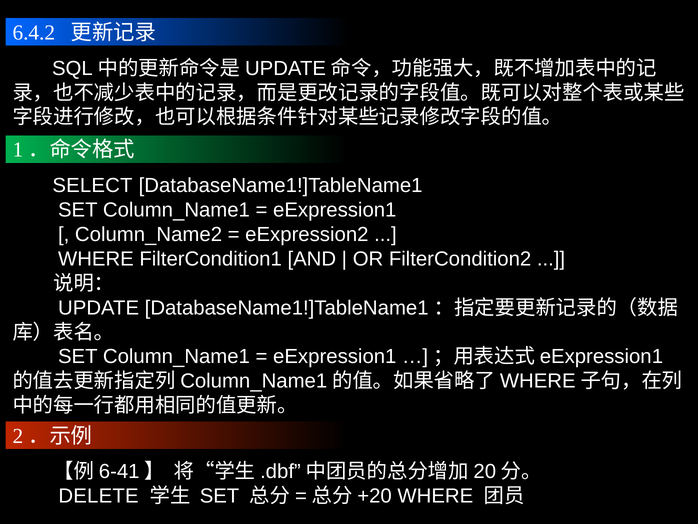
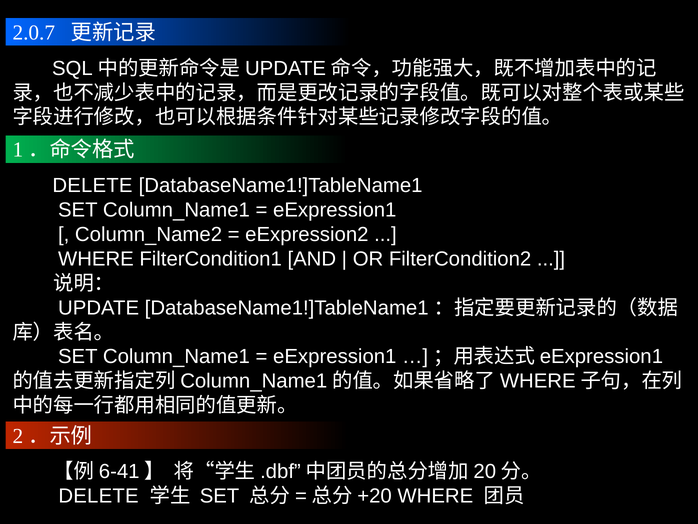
6.4.2: 6.4.2 -> 2.0.7 (34, 33)
SELECT: SELECT -> DELETE (92, 185)
